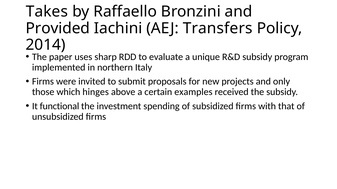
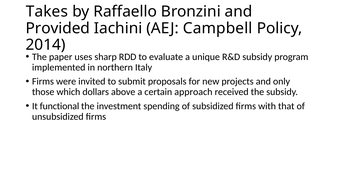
Transfers: Transfers -> Campbell (218, 28)
hinges: hinges -> dollars (96, 92)
examples: examples -> approach (193, 92)
